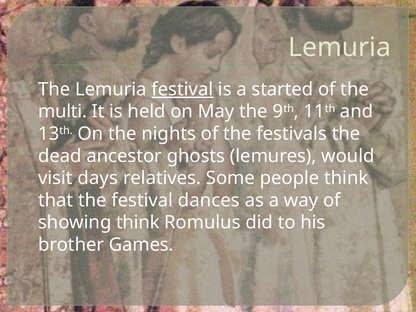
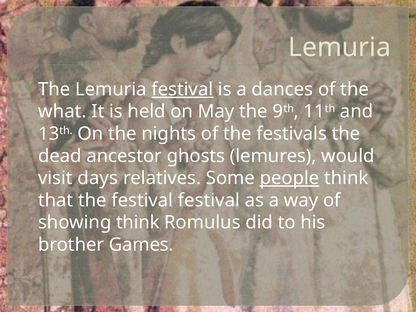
started: started -> dances (282, 89)
multi: multi -> what (62, 112)
people underline: none -> present (290, 178)
festival dances: dances -> festival (209, 200)
